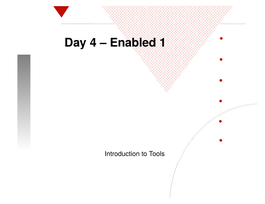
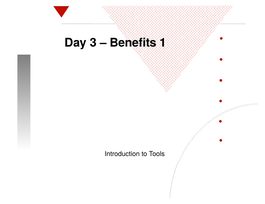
4: 4 -> 3 (93, 43)
Enabled: Enabled -> Benefits (133, 43)
